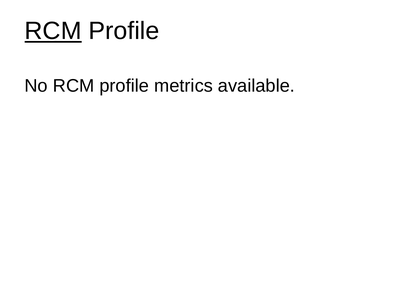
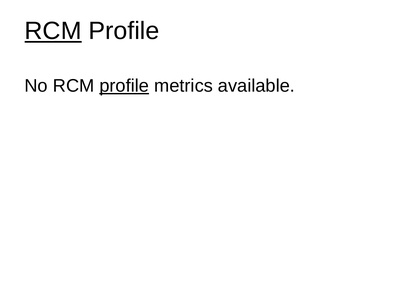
profile underline: none -> present (124, 86)
